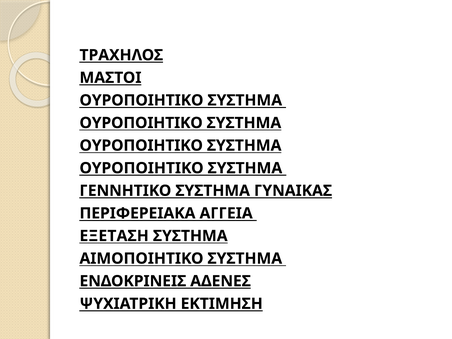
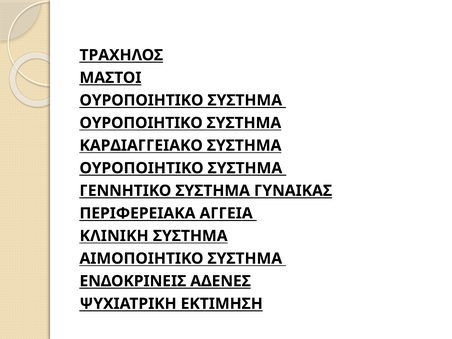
ΟΥΡΟΠΟΙΗΤΙΚΟ: ΟΥΡΟΠΟΙΗΤΙΚΟ -> ΚΑΡΔΙΑΓΓΕΙΑΚΟ (141, 146)
ΕΞΕΤΑΣΗ: ΕΞΕΤΑΣΗ -> ΚΛΙΝΙΚΗ (114, 236)
